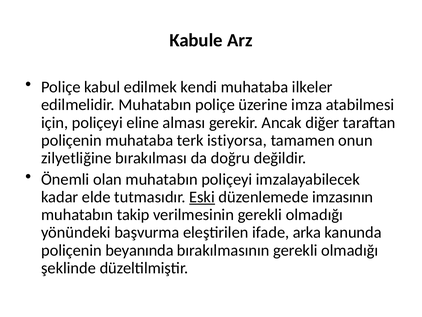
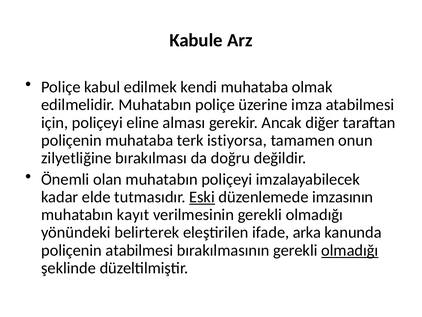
ilkeler: ilkeler -> olmak (312, 87)
takip: takip -> kayıt (133, 214)
başvurma: başvurma -> belirterek (147, 232)
poliçenin beyanında: beyanında -> atabilmesi (139, 250)
olmadığı underline: none -> present (350, 250)
